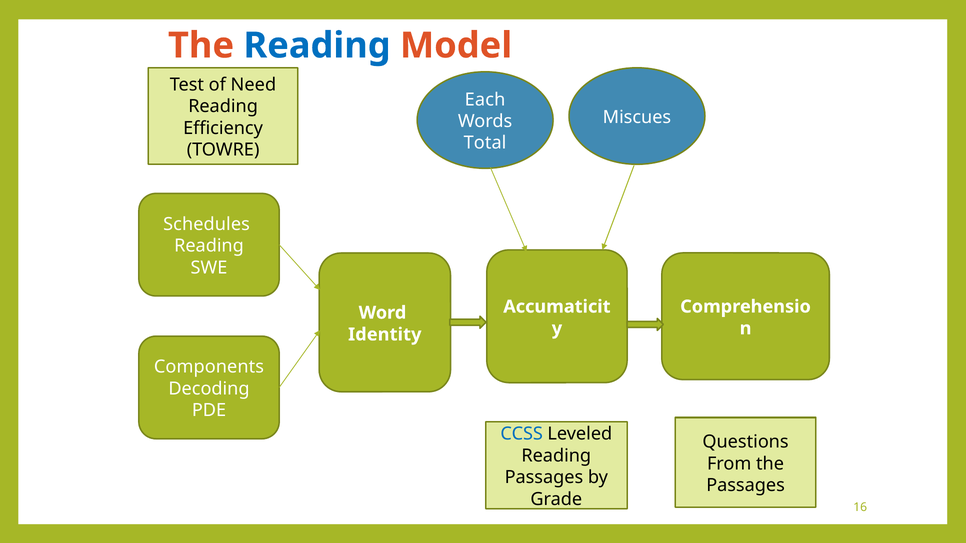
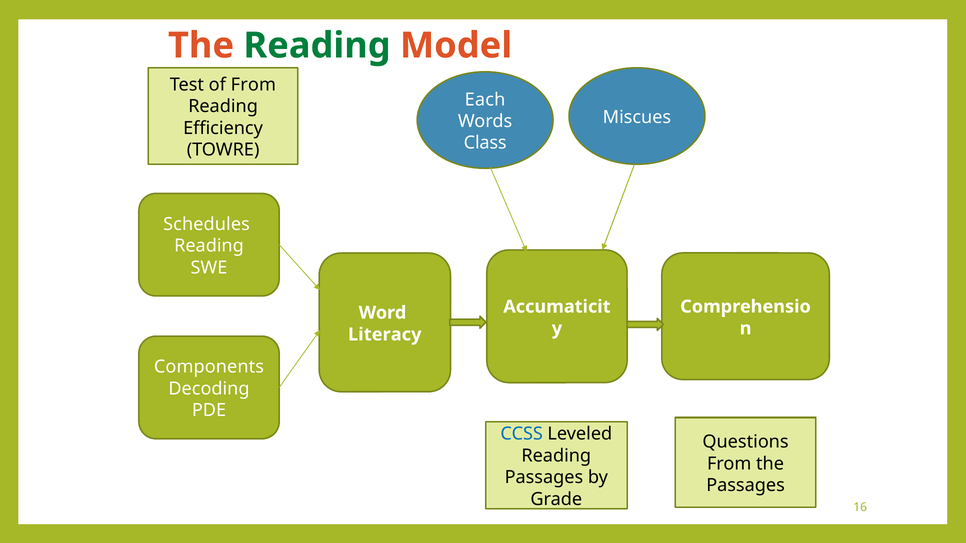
Reading colour: blue -> green (317, 46)
of Need: Need -> From (253, 85)
Total: Total -> Class (485, 143)
Identity: Identity -> Literacy (385, 335)
